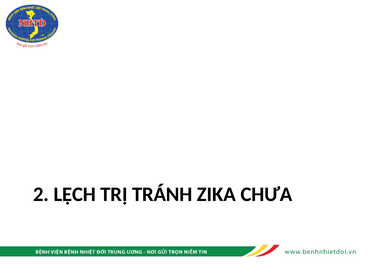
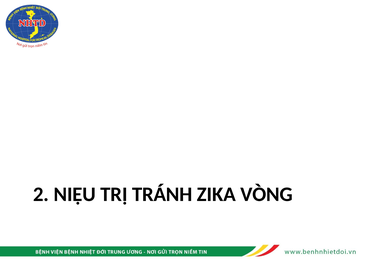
LỆCH: LỆCH -> NIỆU (75, 194)
CHƯA: CHƯA -> VÒNG (267, 194)
